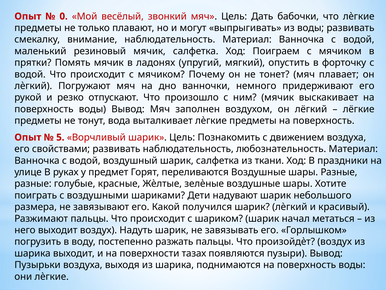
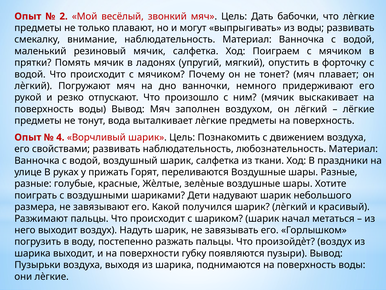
0: 0 -> 2 (64, 16)
5: 5 -> 4 (60, 137)
предмет: предмет -> прижать (108, 172)
тазах: тазах -> губку (194, 253)
